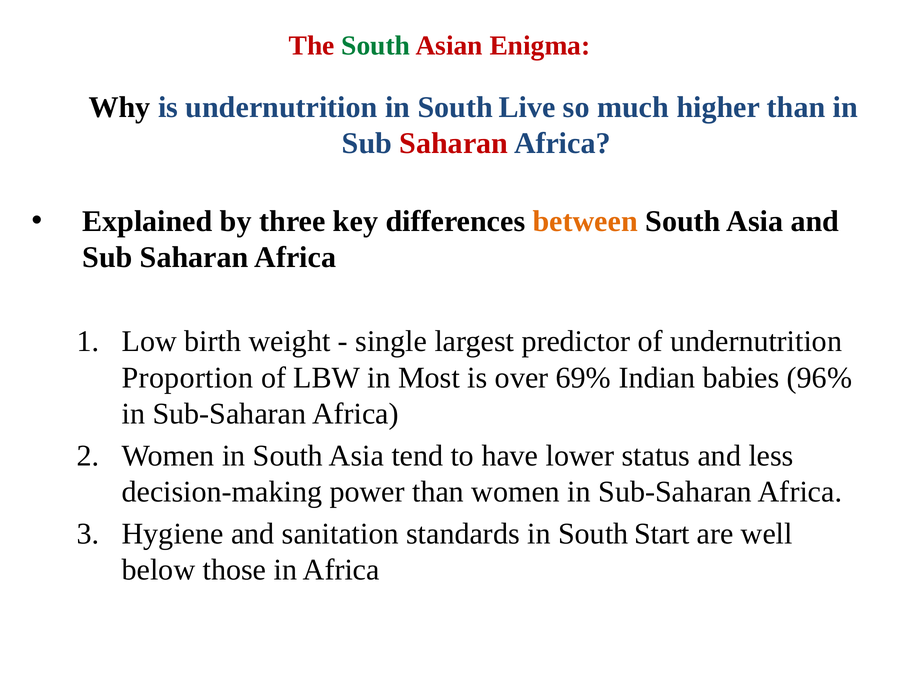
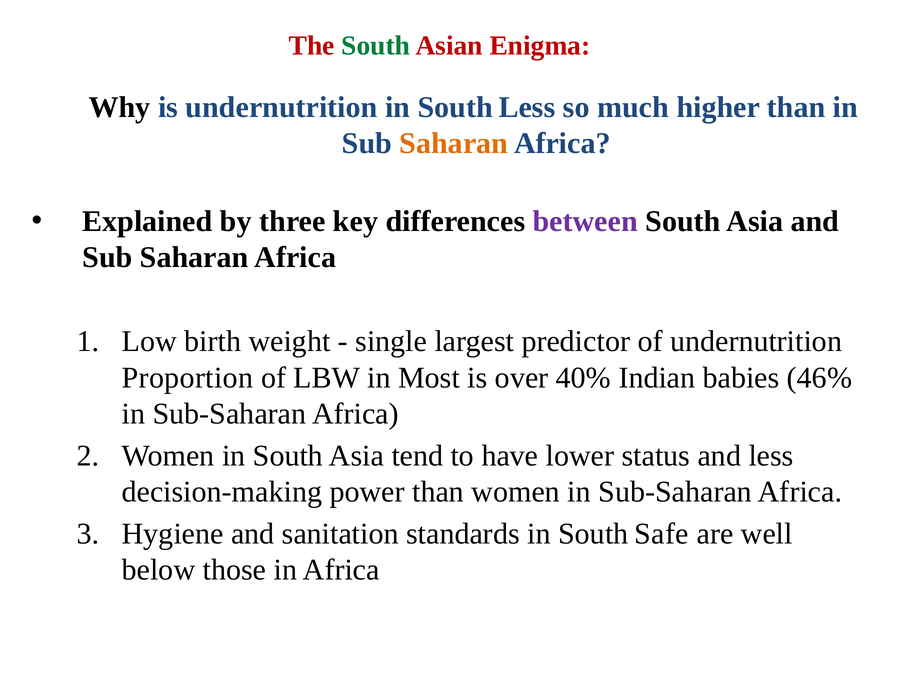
South Live: Live -> Less (527, 107)
Saharan colour: red -> orange (454, 143)
between colour: orange -> purple (585, 222)
69%: 69% -> 40% (583, 378)
96%: 96% -> 46% (820, 378)
Start: Start -> Safe (662, 534)
